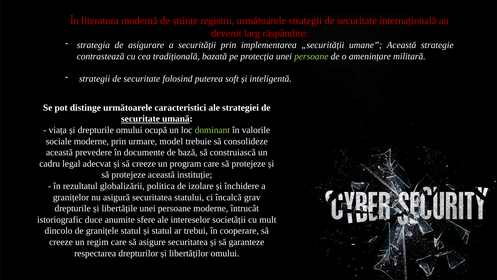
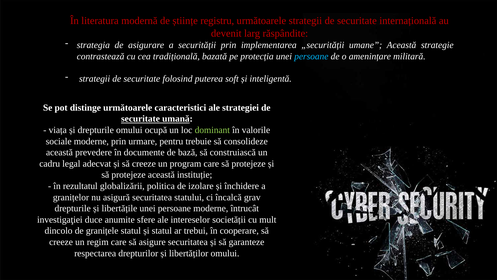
persoane colour: light green -> light blue (311, 56)
model: model -> pentru (171, 141)
istoriografic: istoriografic -> investigaţiei (60, 219)
